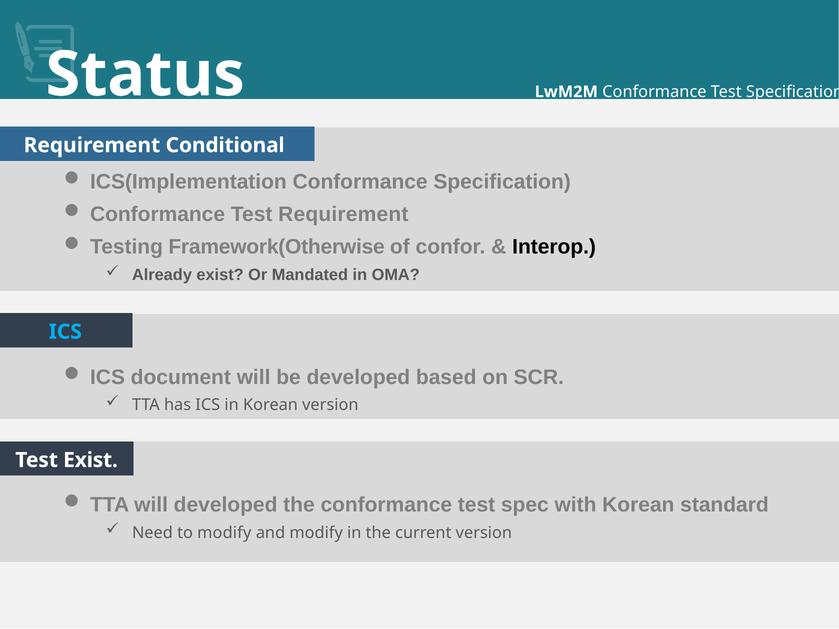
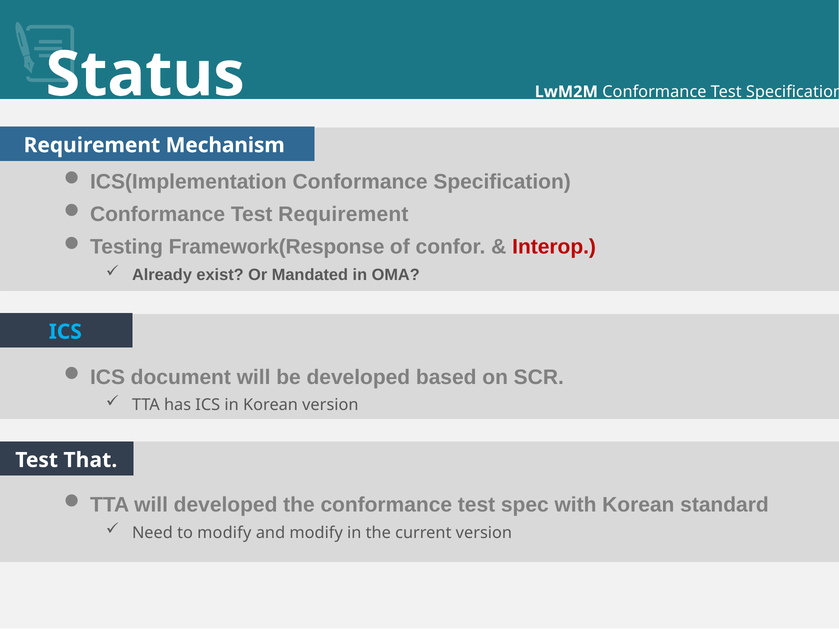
Conditional: Conditional -> Mechanism (225, 145)
Framework(Otherwise: Framework(Otherwise -> Framework(Response (277, 247)
Interop colour: black -> red (554, 247)
Test Exist: Exist -> That (90, 460)
